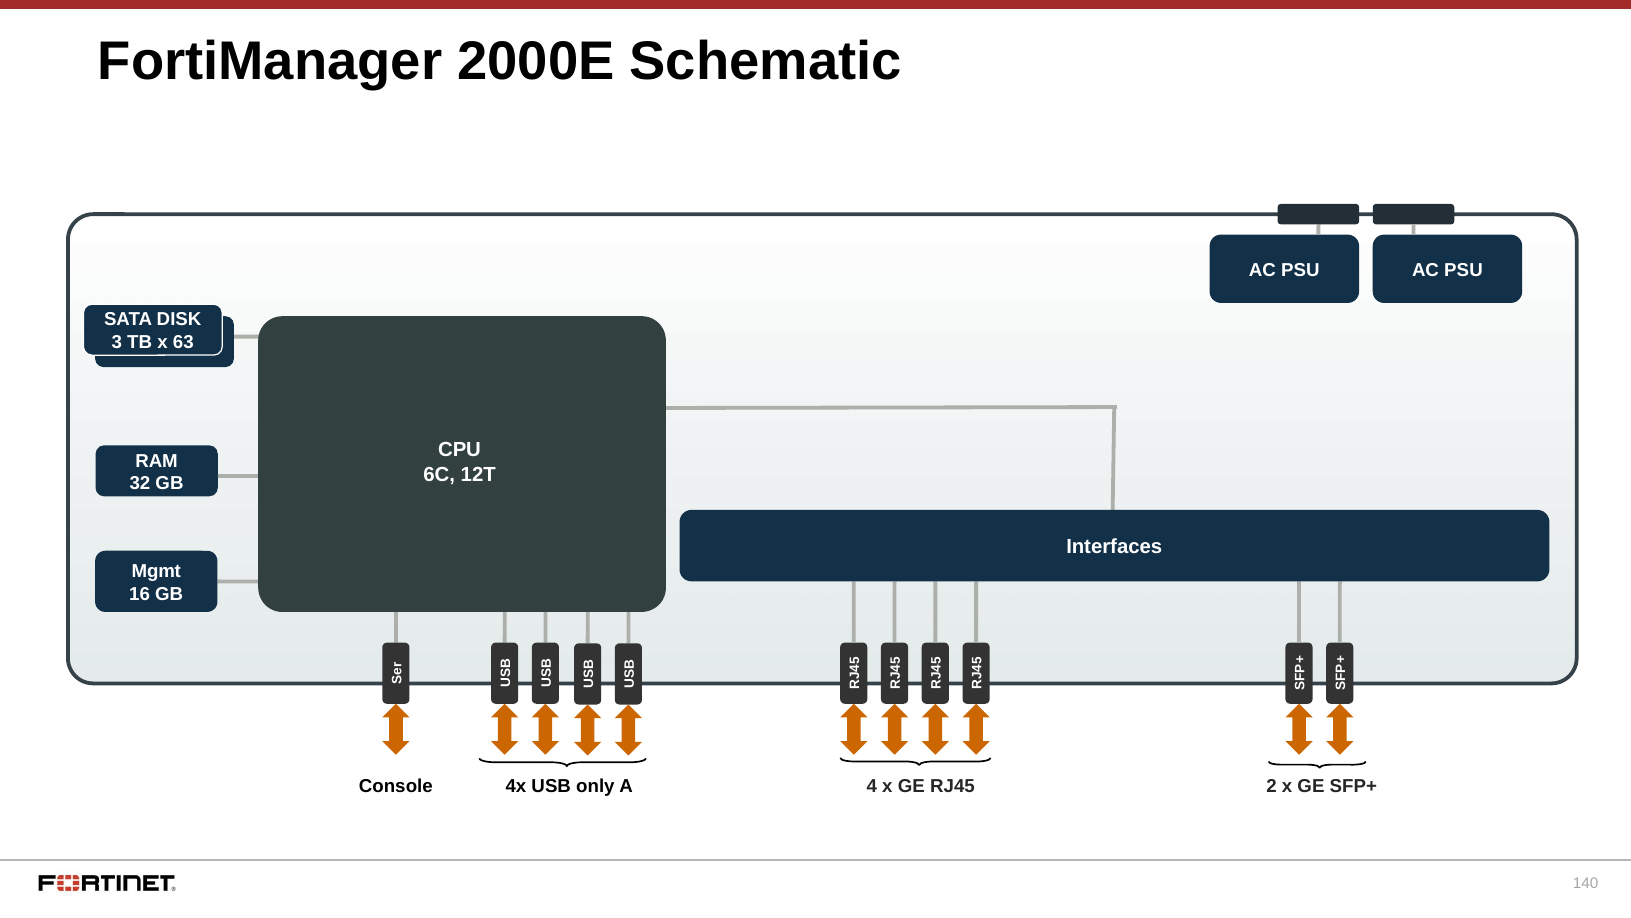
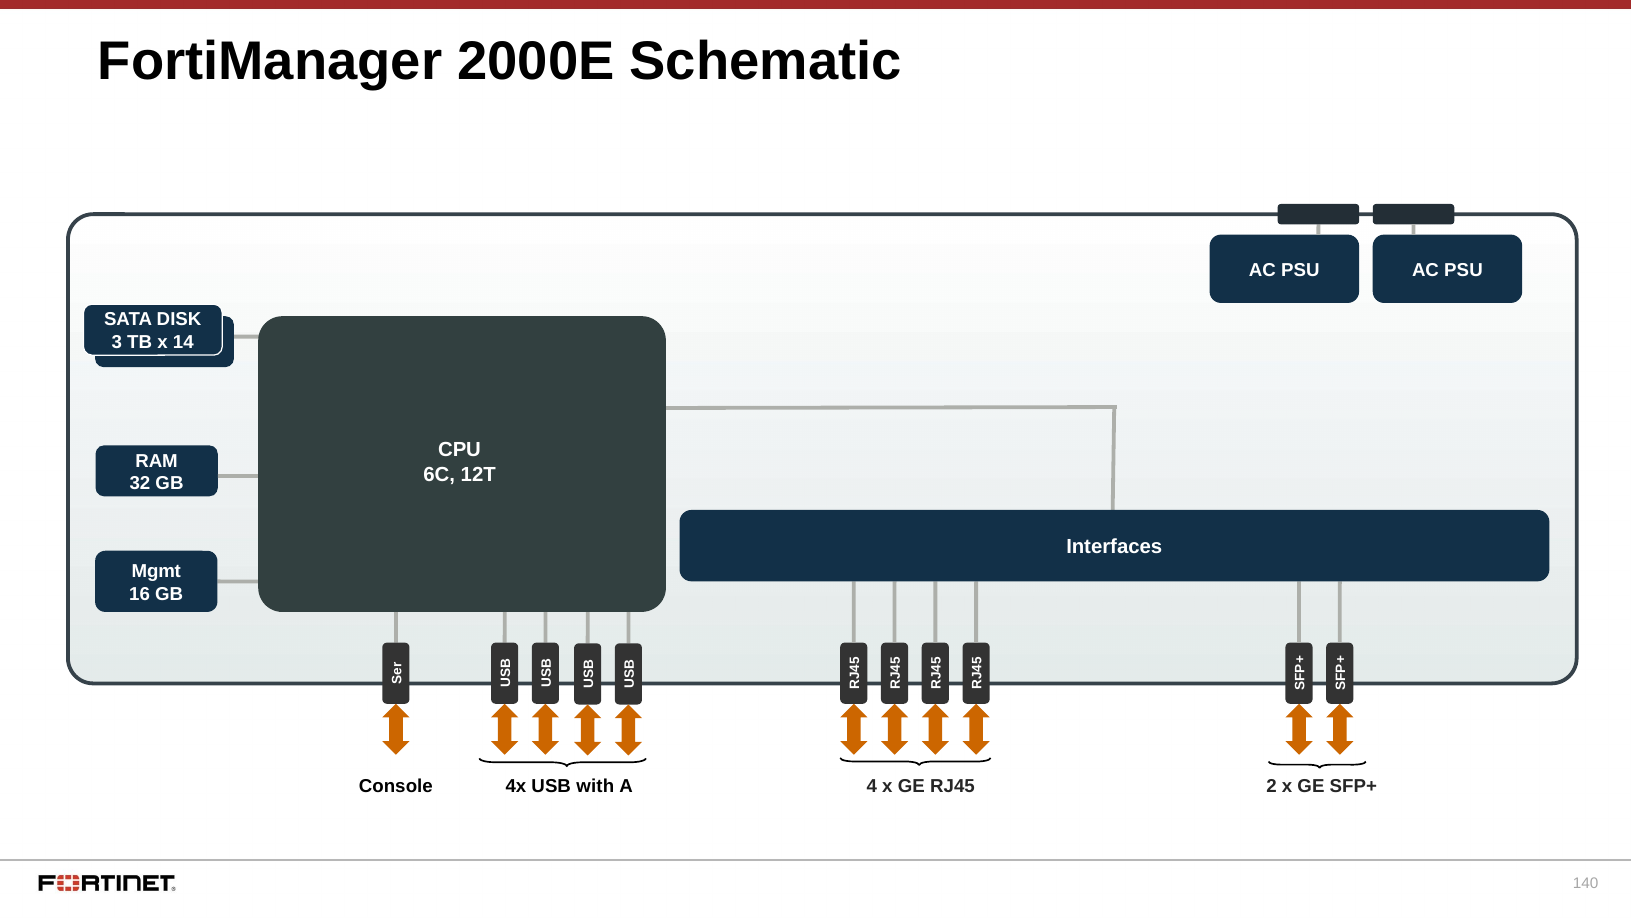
63: 63 -> 14 (183, 342)
only: only -> with (595, 786)
